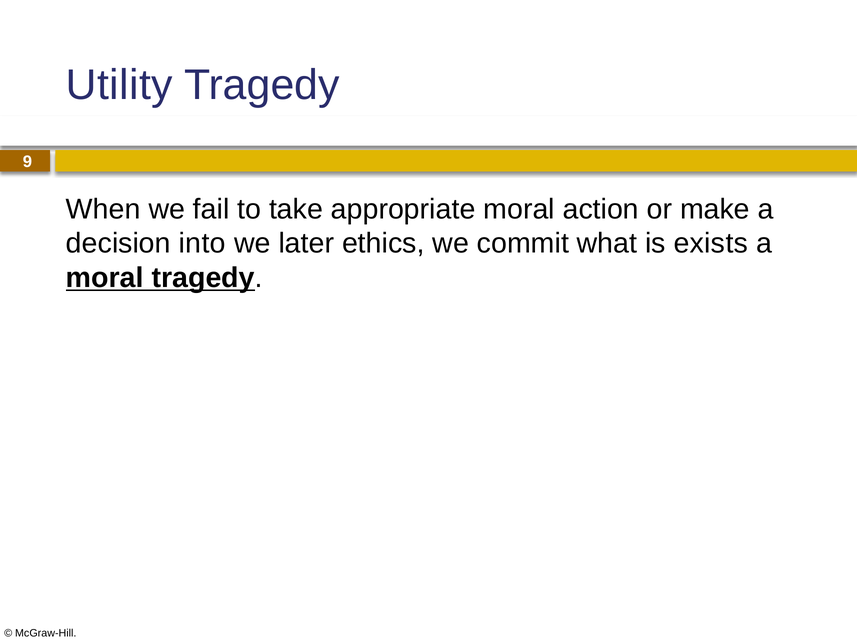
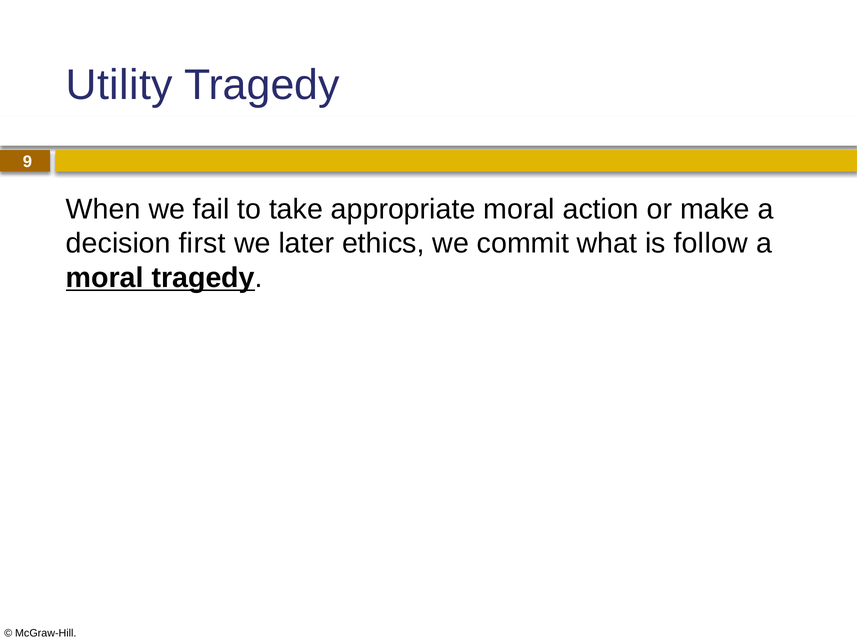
into: into -> first (202, 243)
exists: exists -> follow (711, 243)
